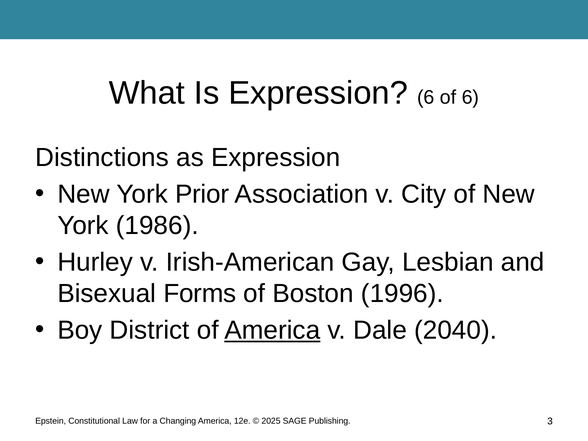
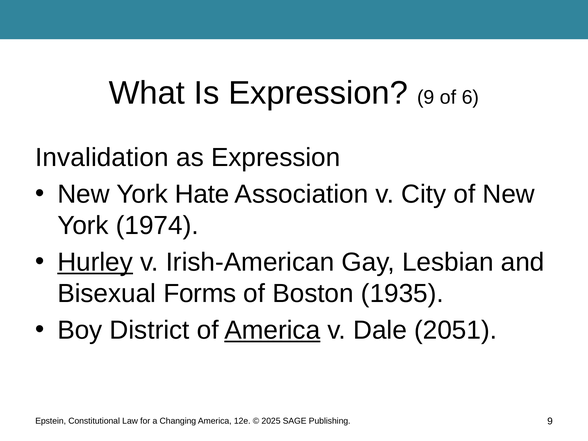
Expression 6: 6 -> 9 (426, 97)
Distinctions: Distinctions -> Invalidation (102, 158)
Prior: Prior -> Hate (202, 194)
1986: 1986 -> 1974 (157, 226)
Hurley underline: none -> present (95, 262)
1996: 1996 -> 1935 (402, 294)
2040: 2040 -> 2051 (456, 330)
Publishing 3: 3 -> 9 (550, 421)
